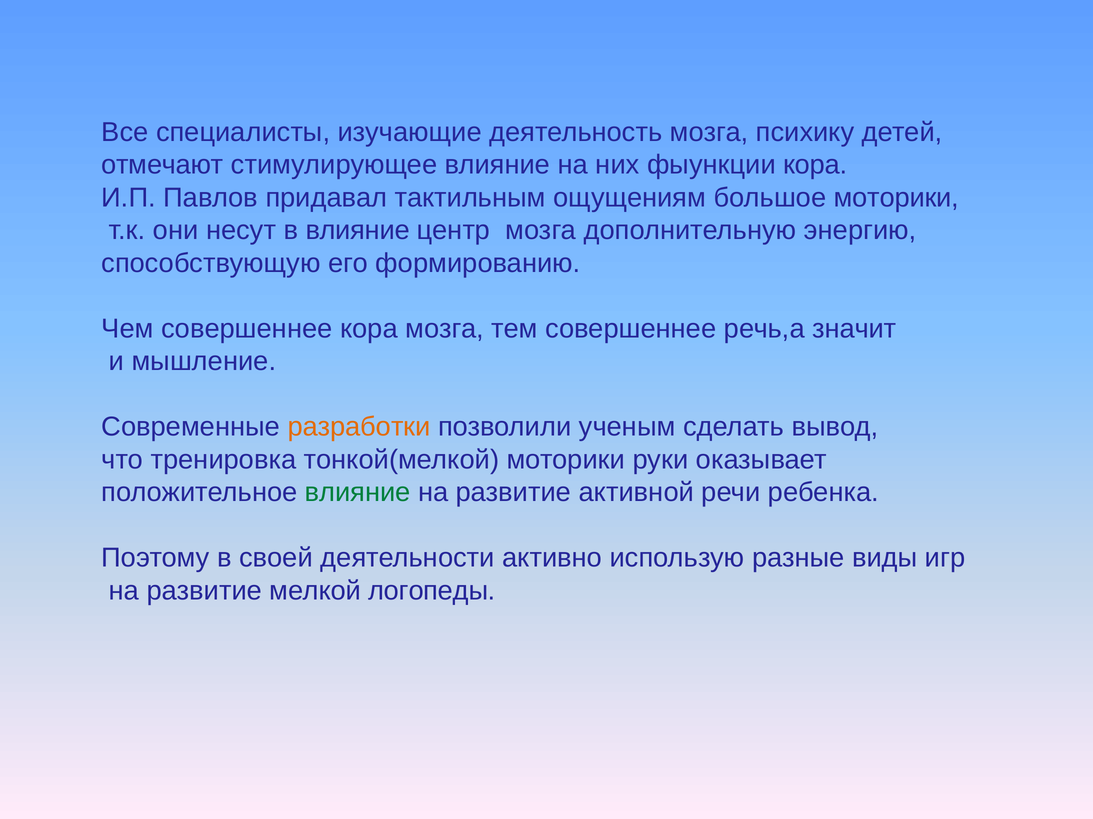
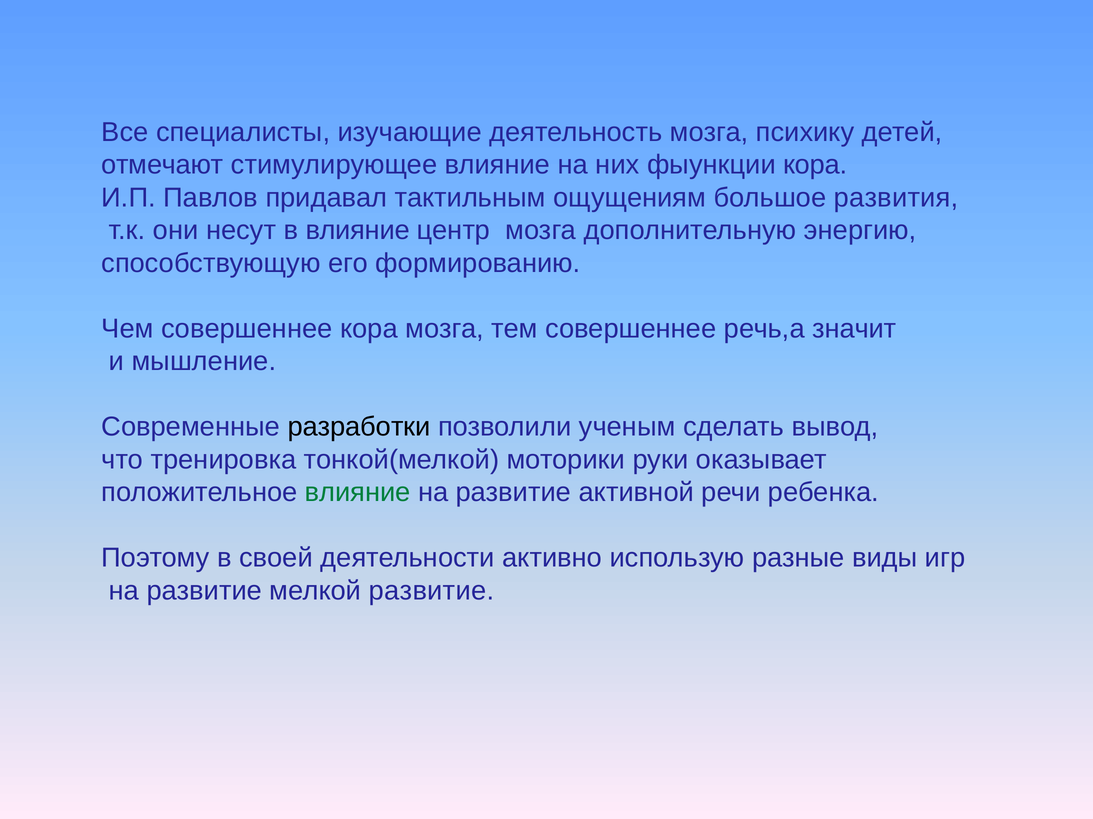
большое моторики: моторики -> развития (896, 198)
разработки colour: orange -> black (359, 427)
мелкой логопеды: логопеды -> развитие (432, 591)
